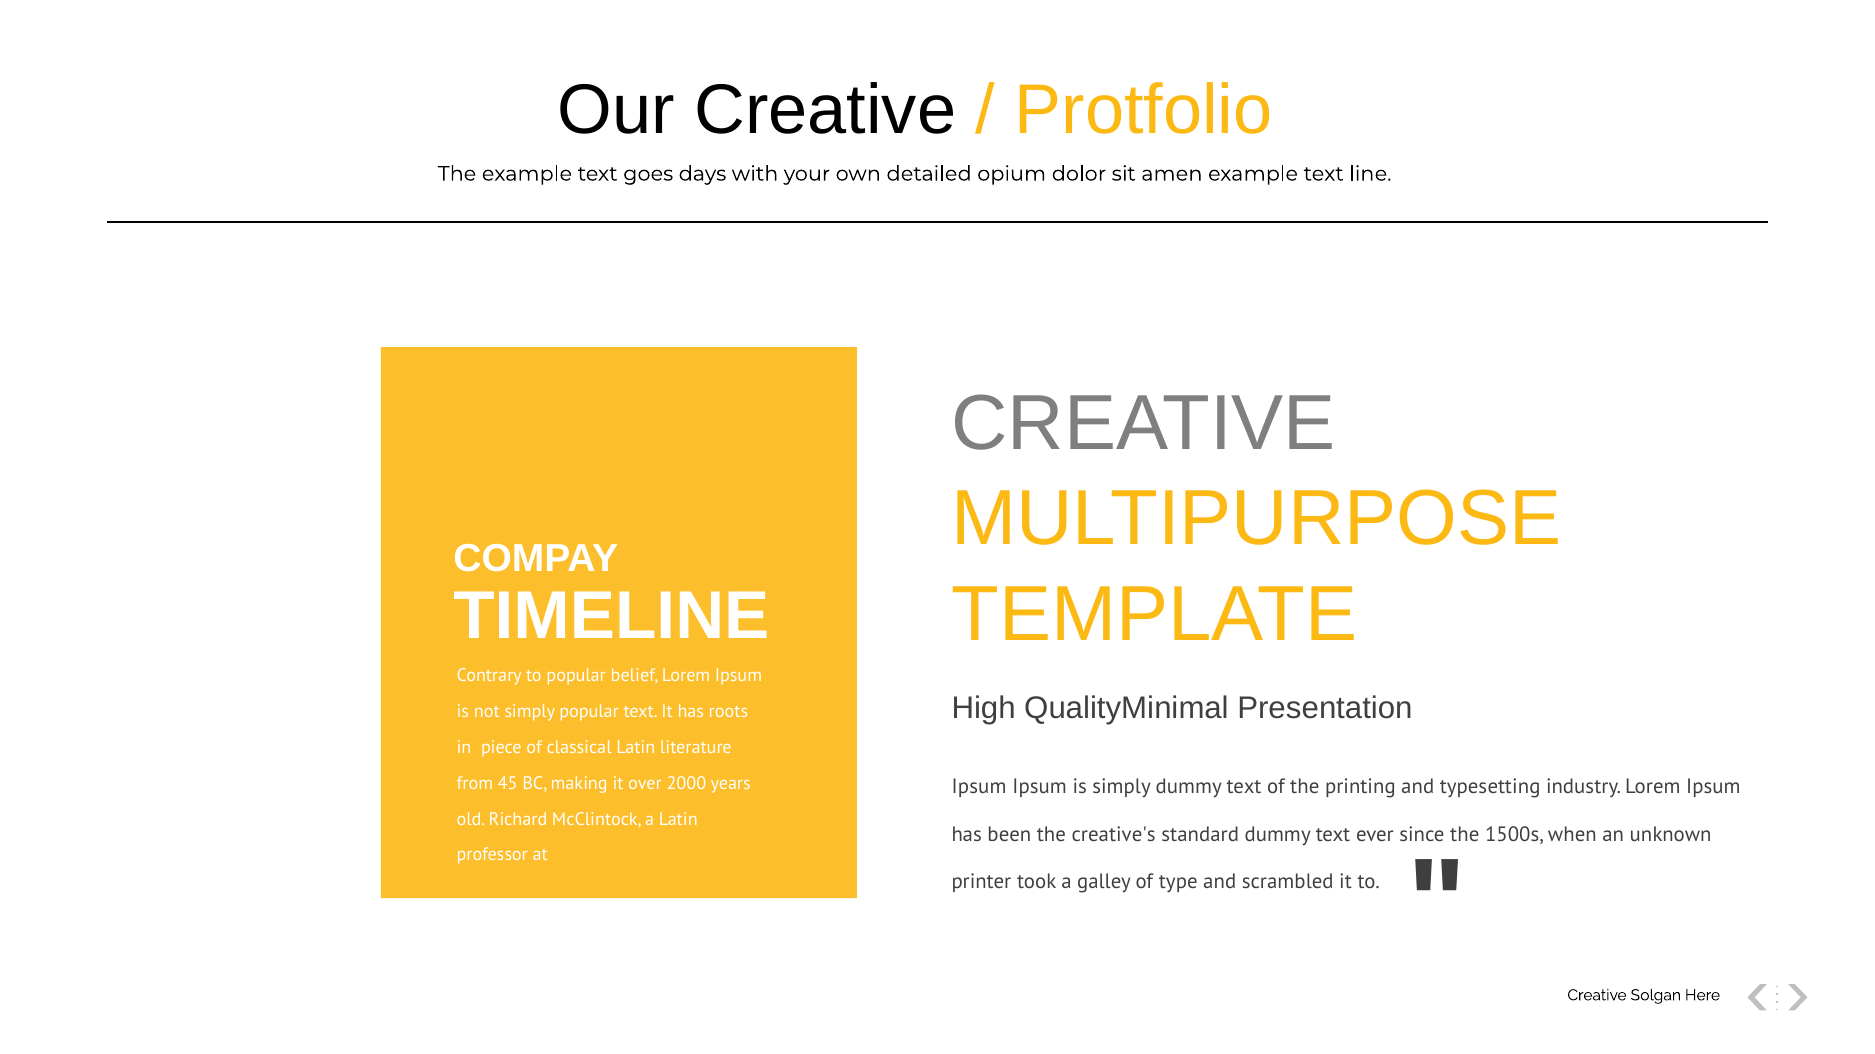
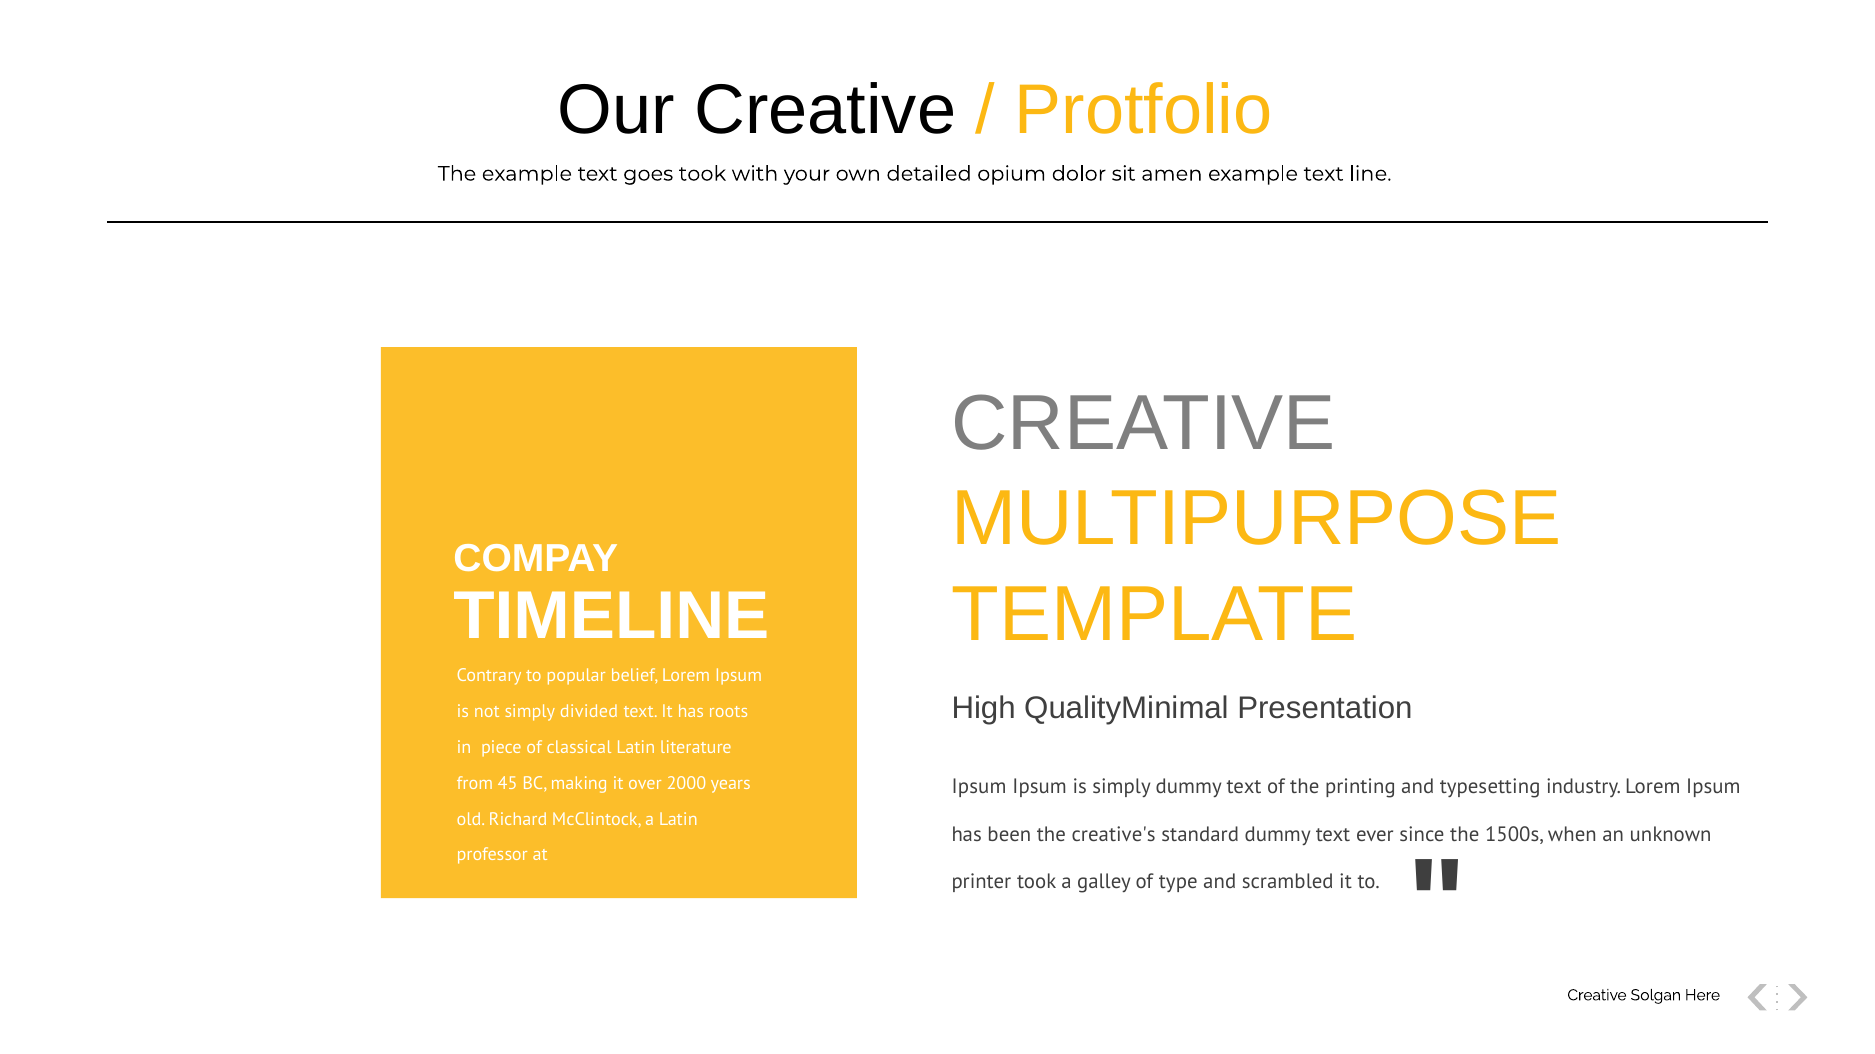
goes days: days -> took (702, 174)
simply popular: popular -> divided (589, 712)
